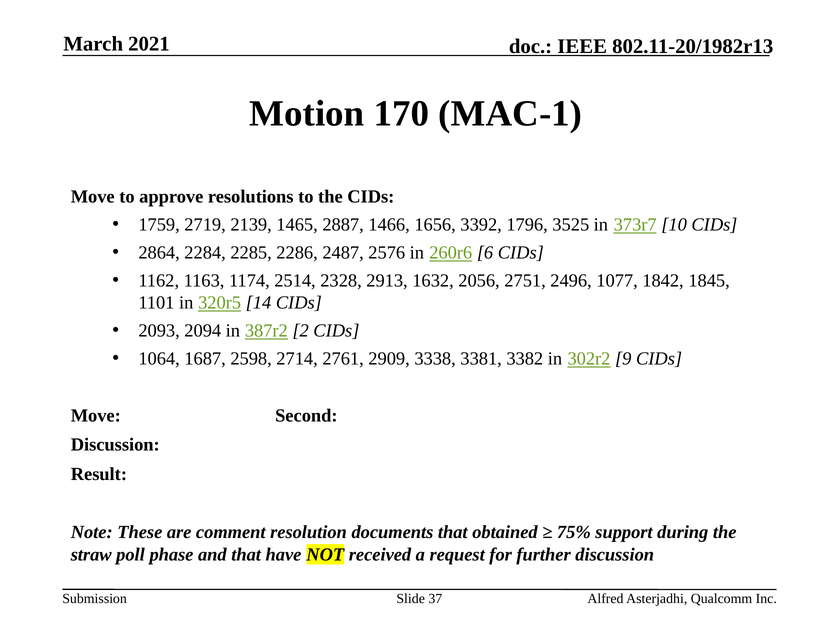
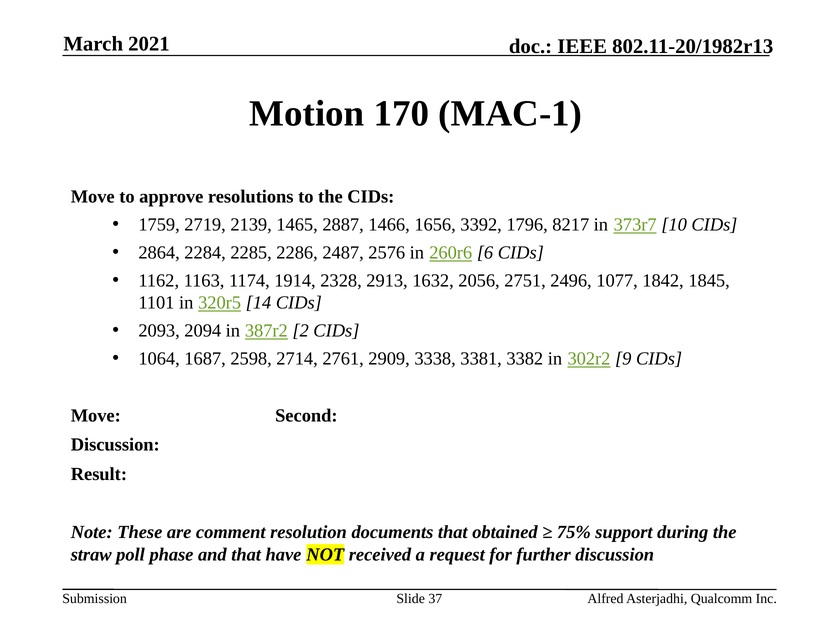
3525: 3525 -> 8217 (571, 225)
2514: 2514 -> 1914 (295, 281)
